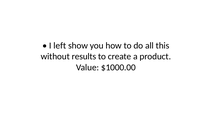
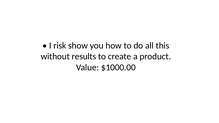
left: left -> risk (60, 46)
